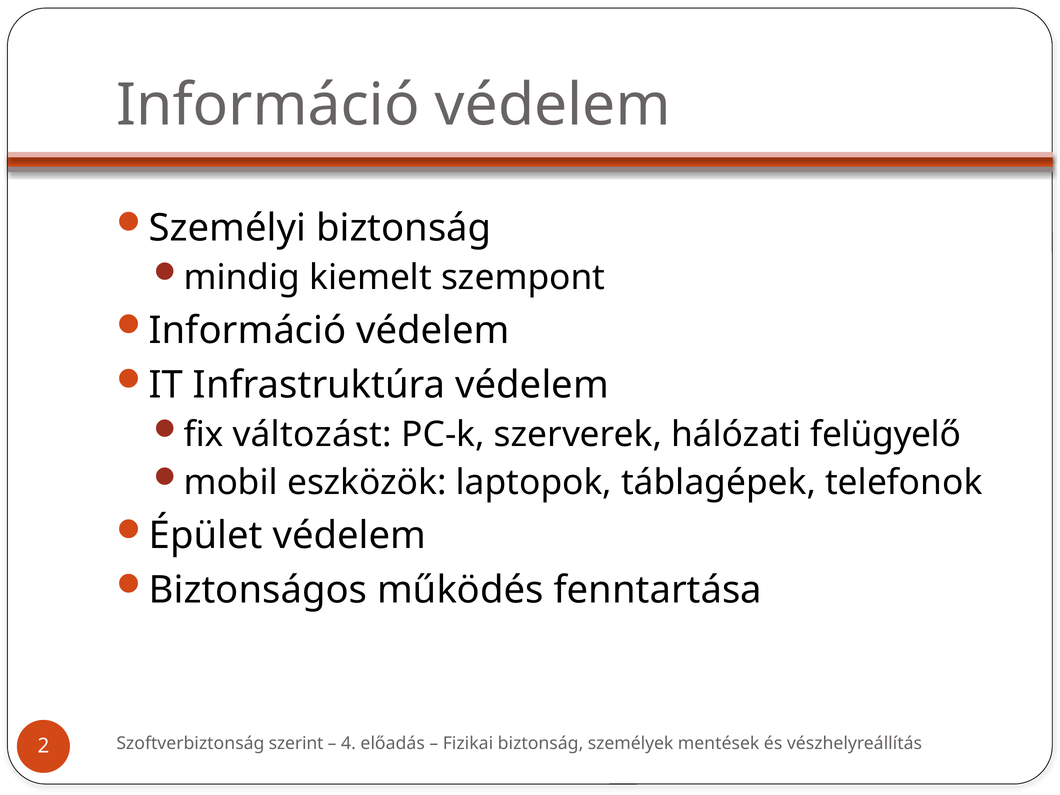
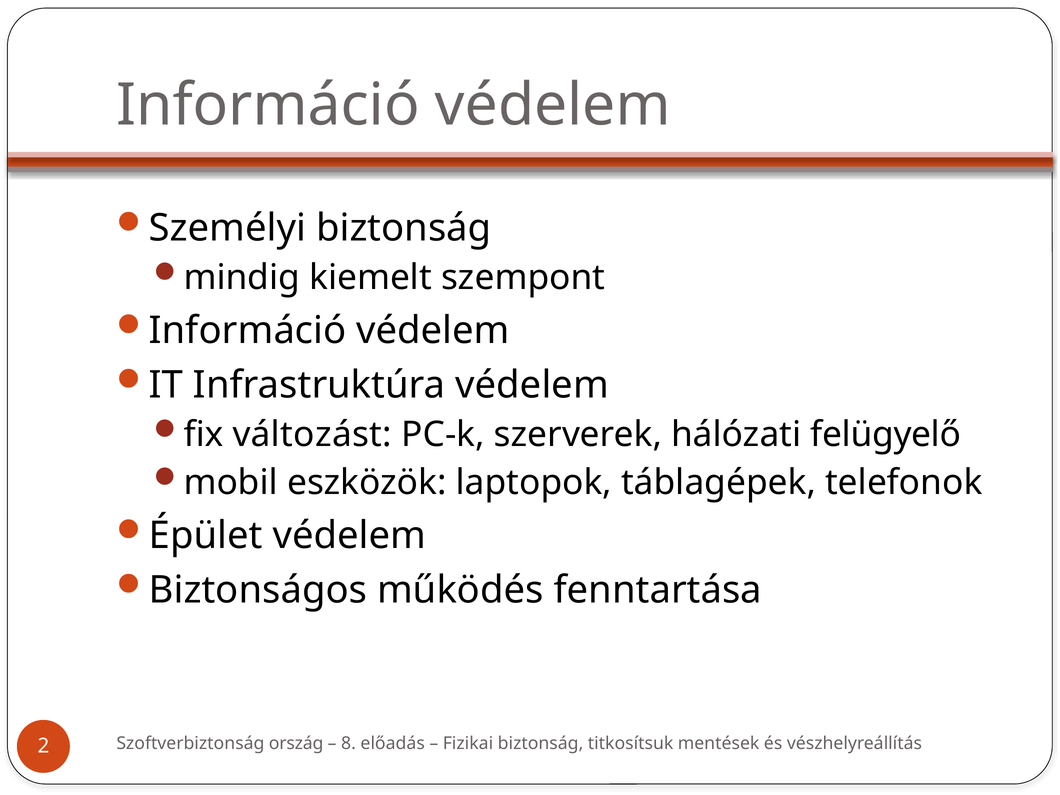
szerint: szerint -> ország (296, 743)
4: 4 -> 8 (348, 743)
személyek: személyek -> titkosítsuk (631, 743)
